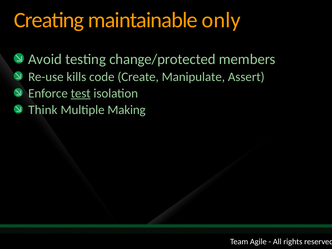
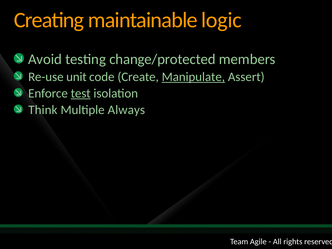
only: only -> logic (221, 20)
kills: kills -> unit (76, 77)
Manipulate underline: none -> present (193, 77)
Making: Making -> Always (126, 110)
